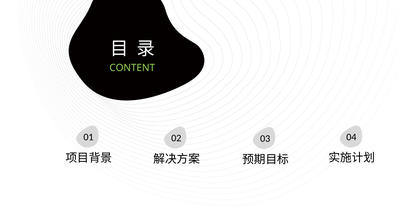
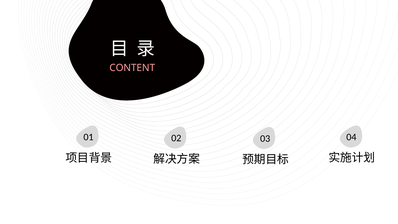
CONTENT colour: light green -> pink (132, 68)
